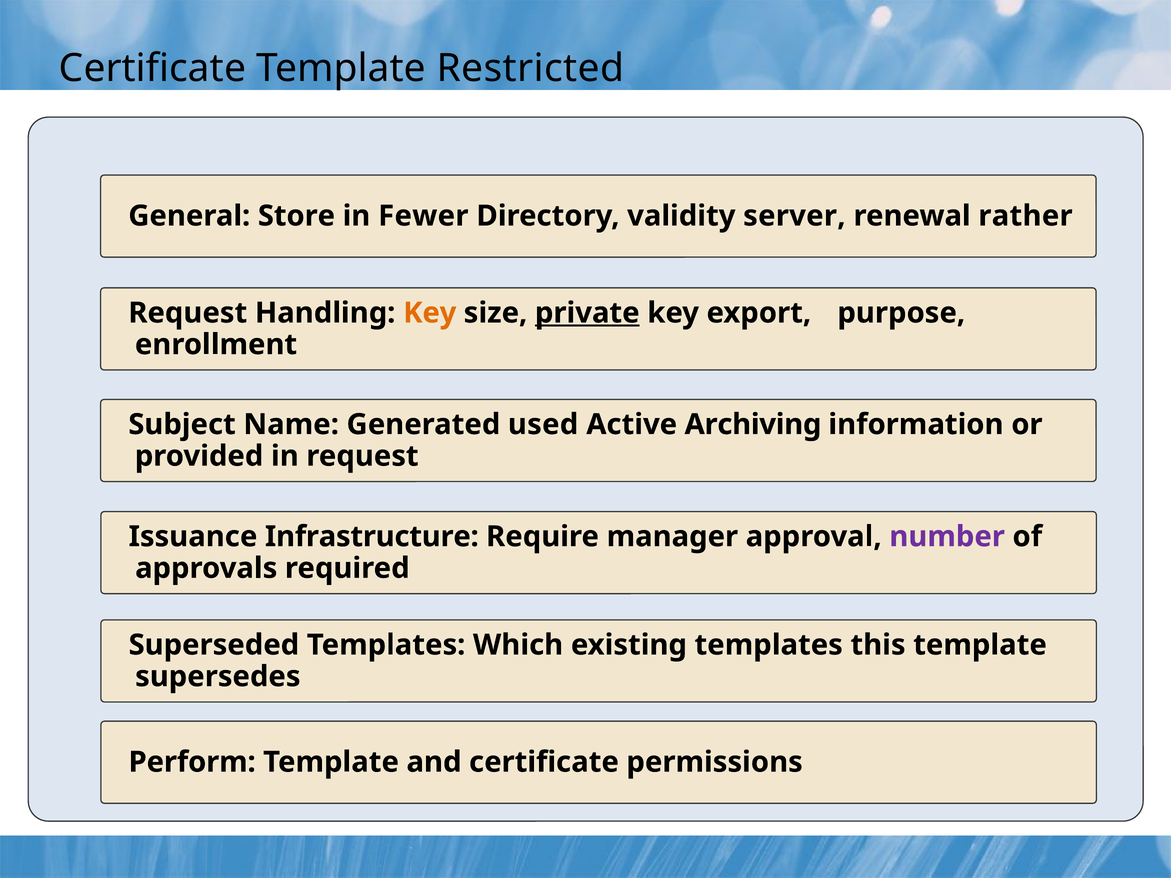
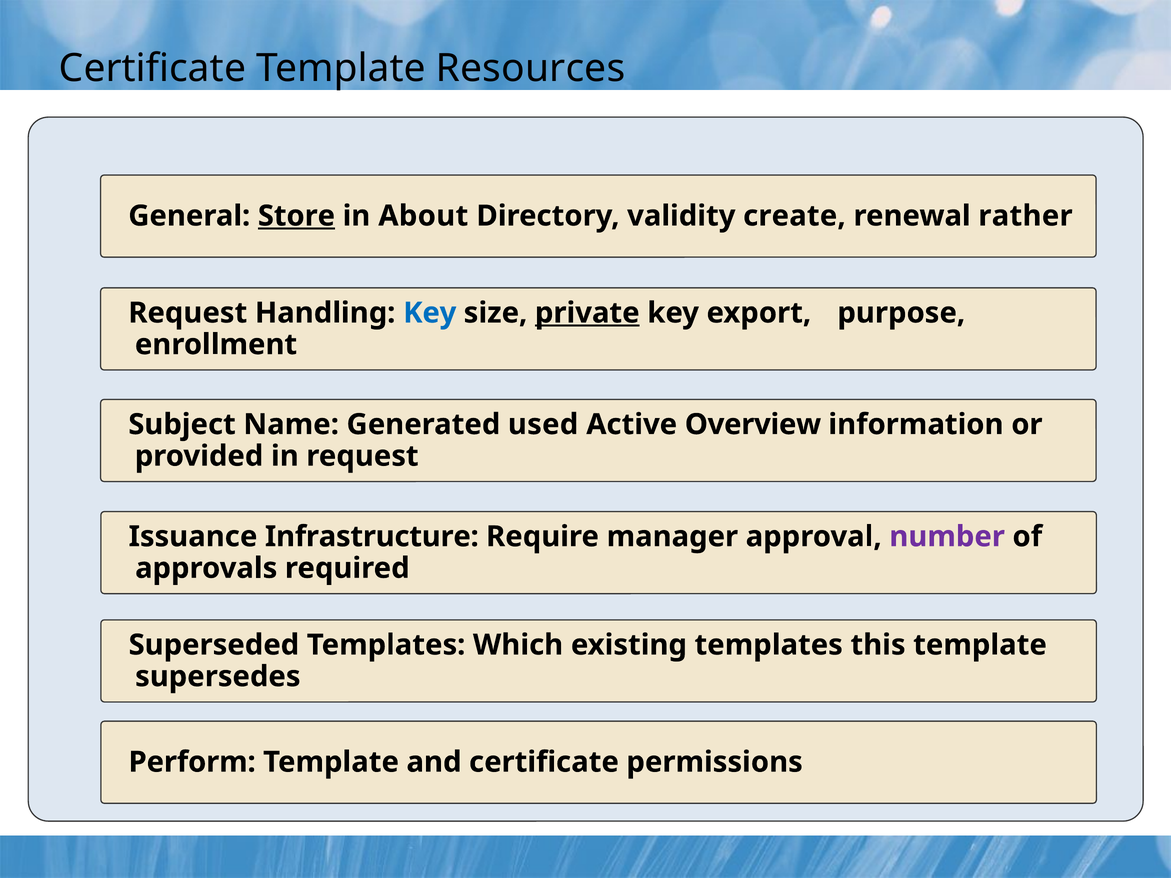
Restricted: Restricted -> Resources (531, 68)
Store underline: none -> present (296, 216)
Fewer: Fewer -> About (423, 216)
server: server -> create (794, 216)
Key colour: orange -> blue (430, 313)
Archiving: Archiving -> Overview (753, 425)
